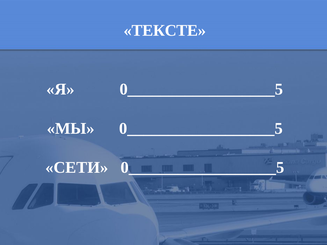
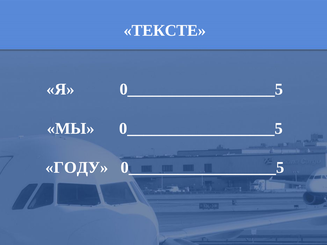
СЕТИ: СЕТИ -> ГОДУ (77, 168)
